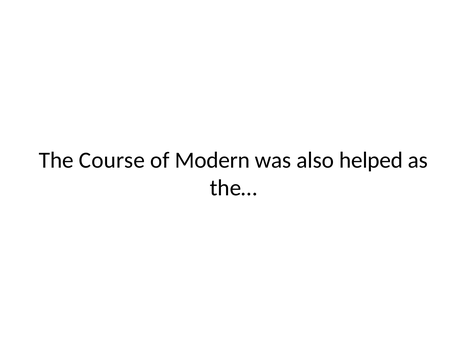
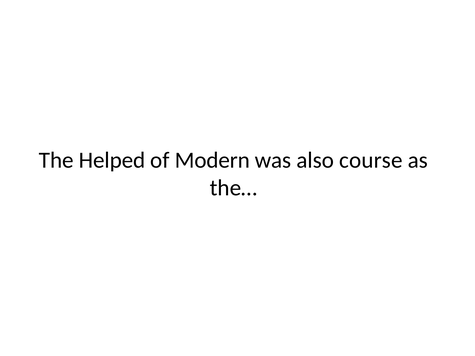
Course: Course -> Helped (112, 160)
helped: helped -> course (371, 160)
